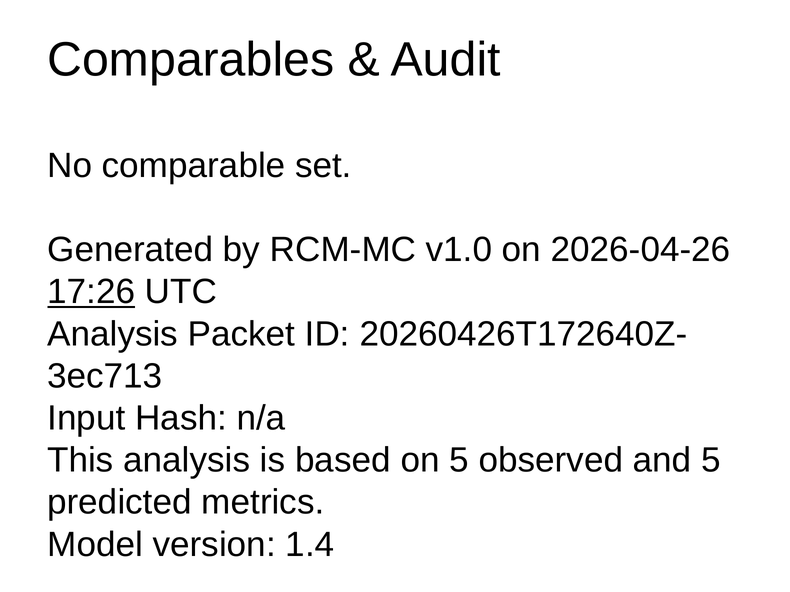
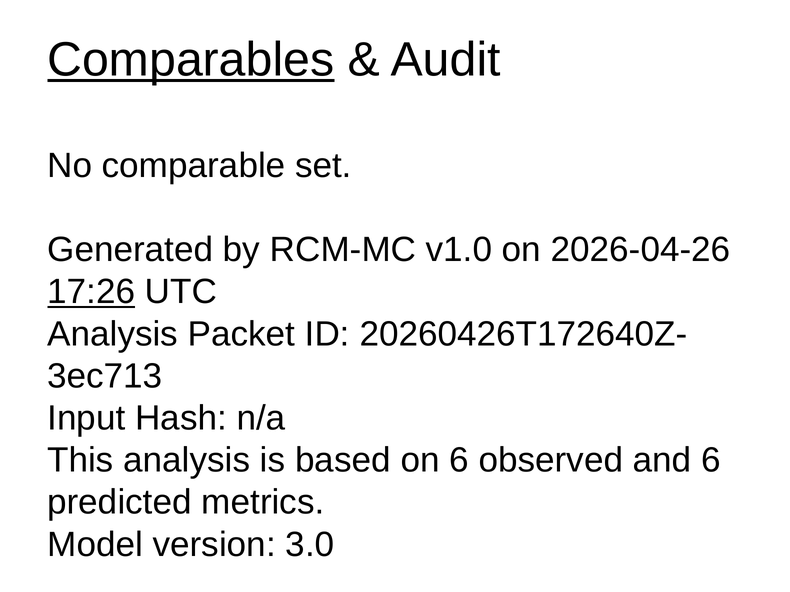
Comparables underline: none -> present (191, 60)
on 5: 5 -> 6 (459, 461)
and 5: 5 -> 6 (711, 461)
1.4: 1.4 -> 3.0 (310, 545)
